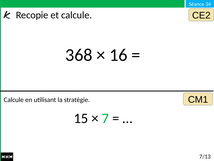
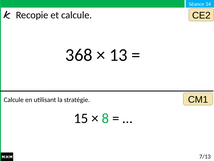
16: 16 -> 13 (118, 55)
7: 7 -> 8 (105, 118)
